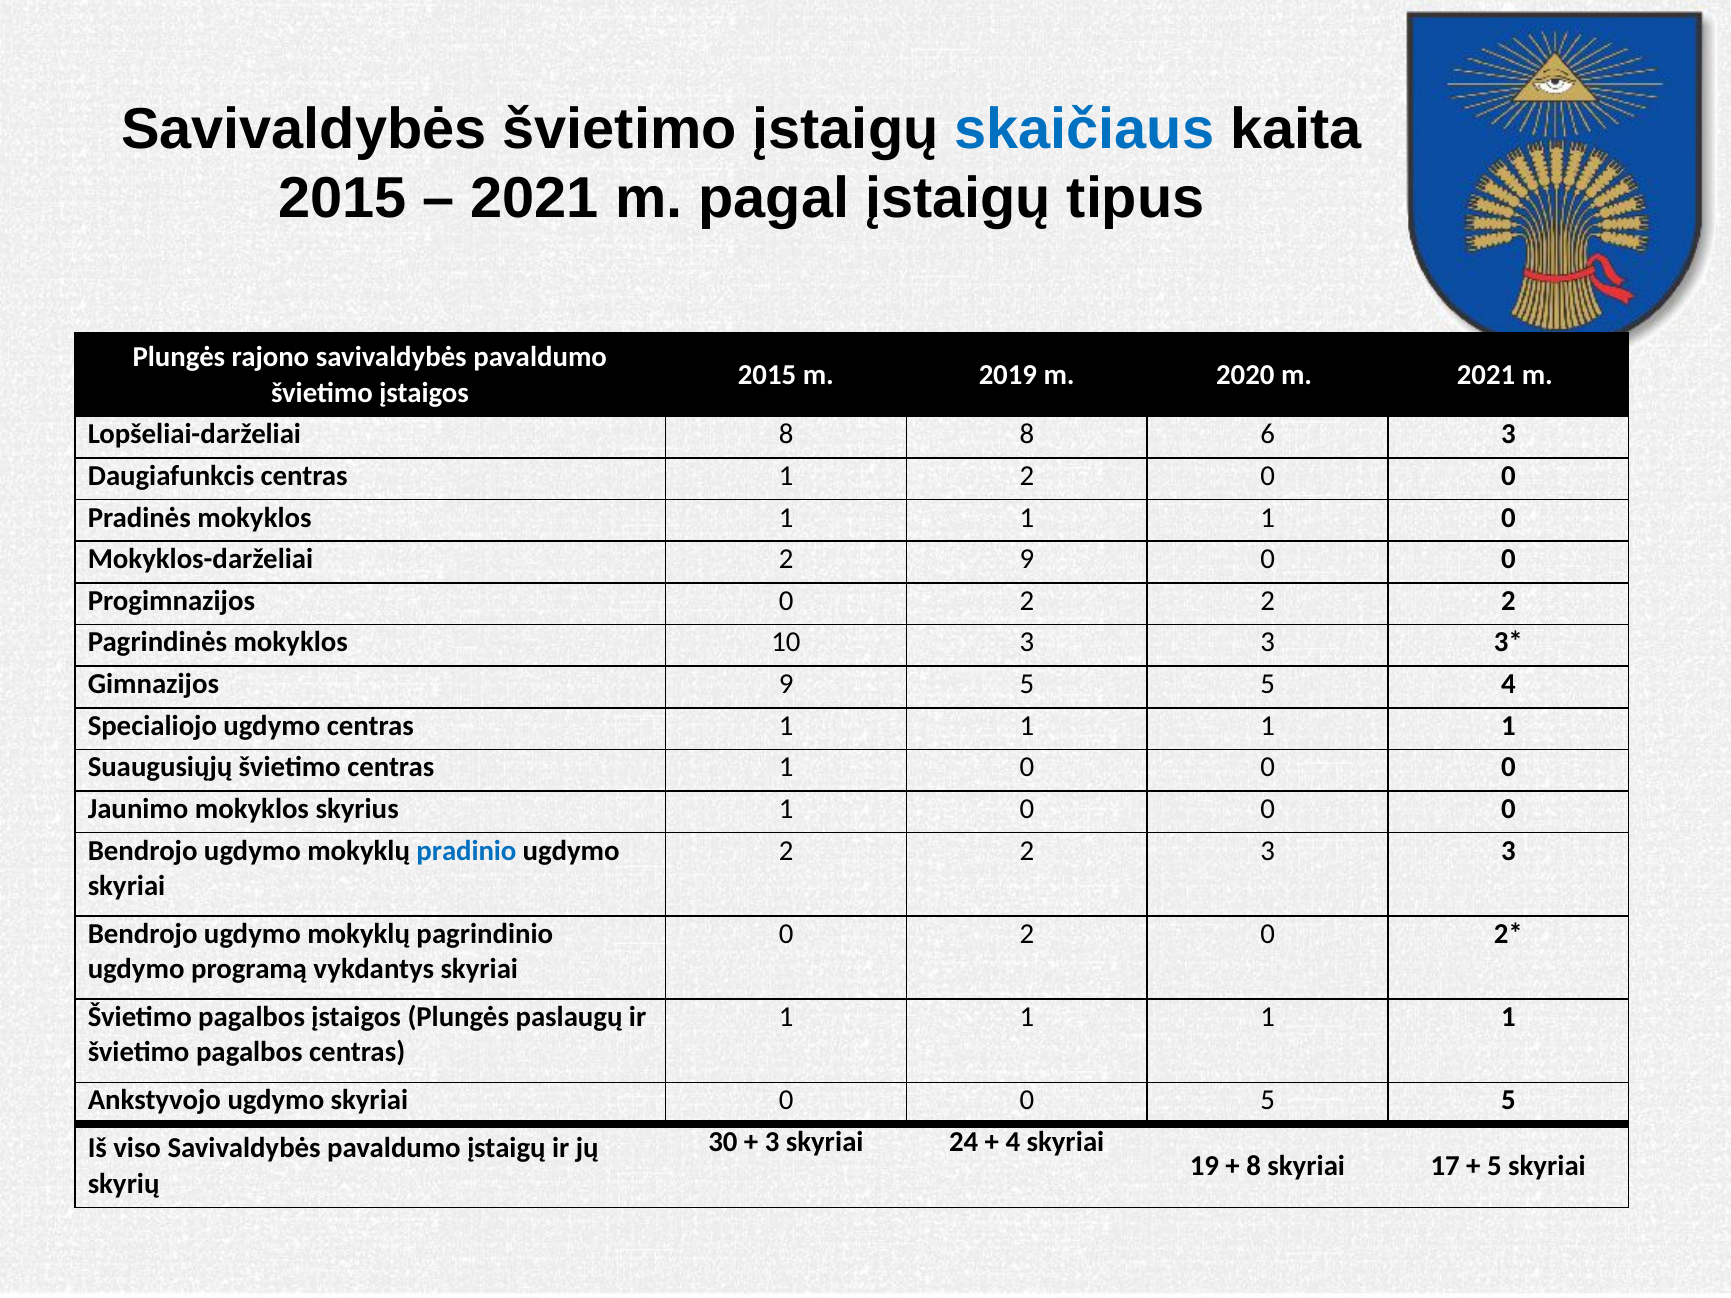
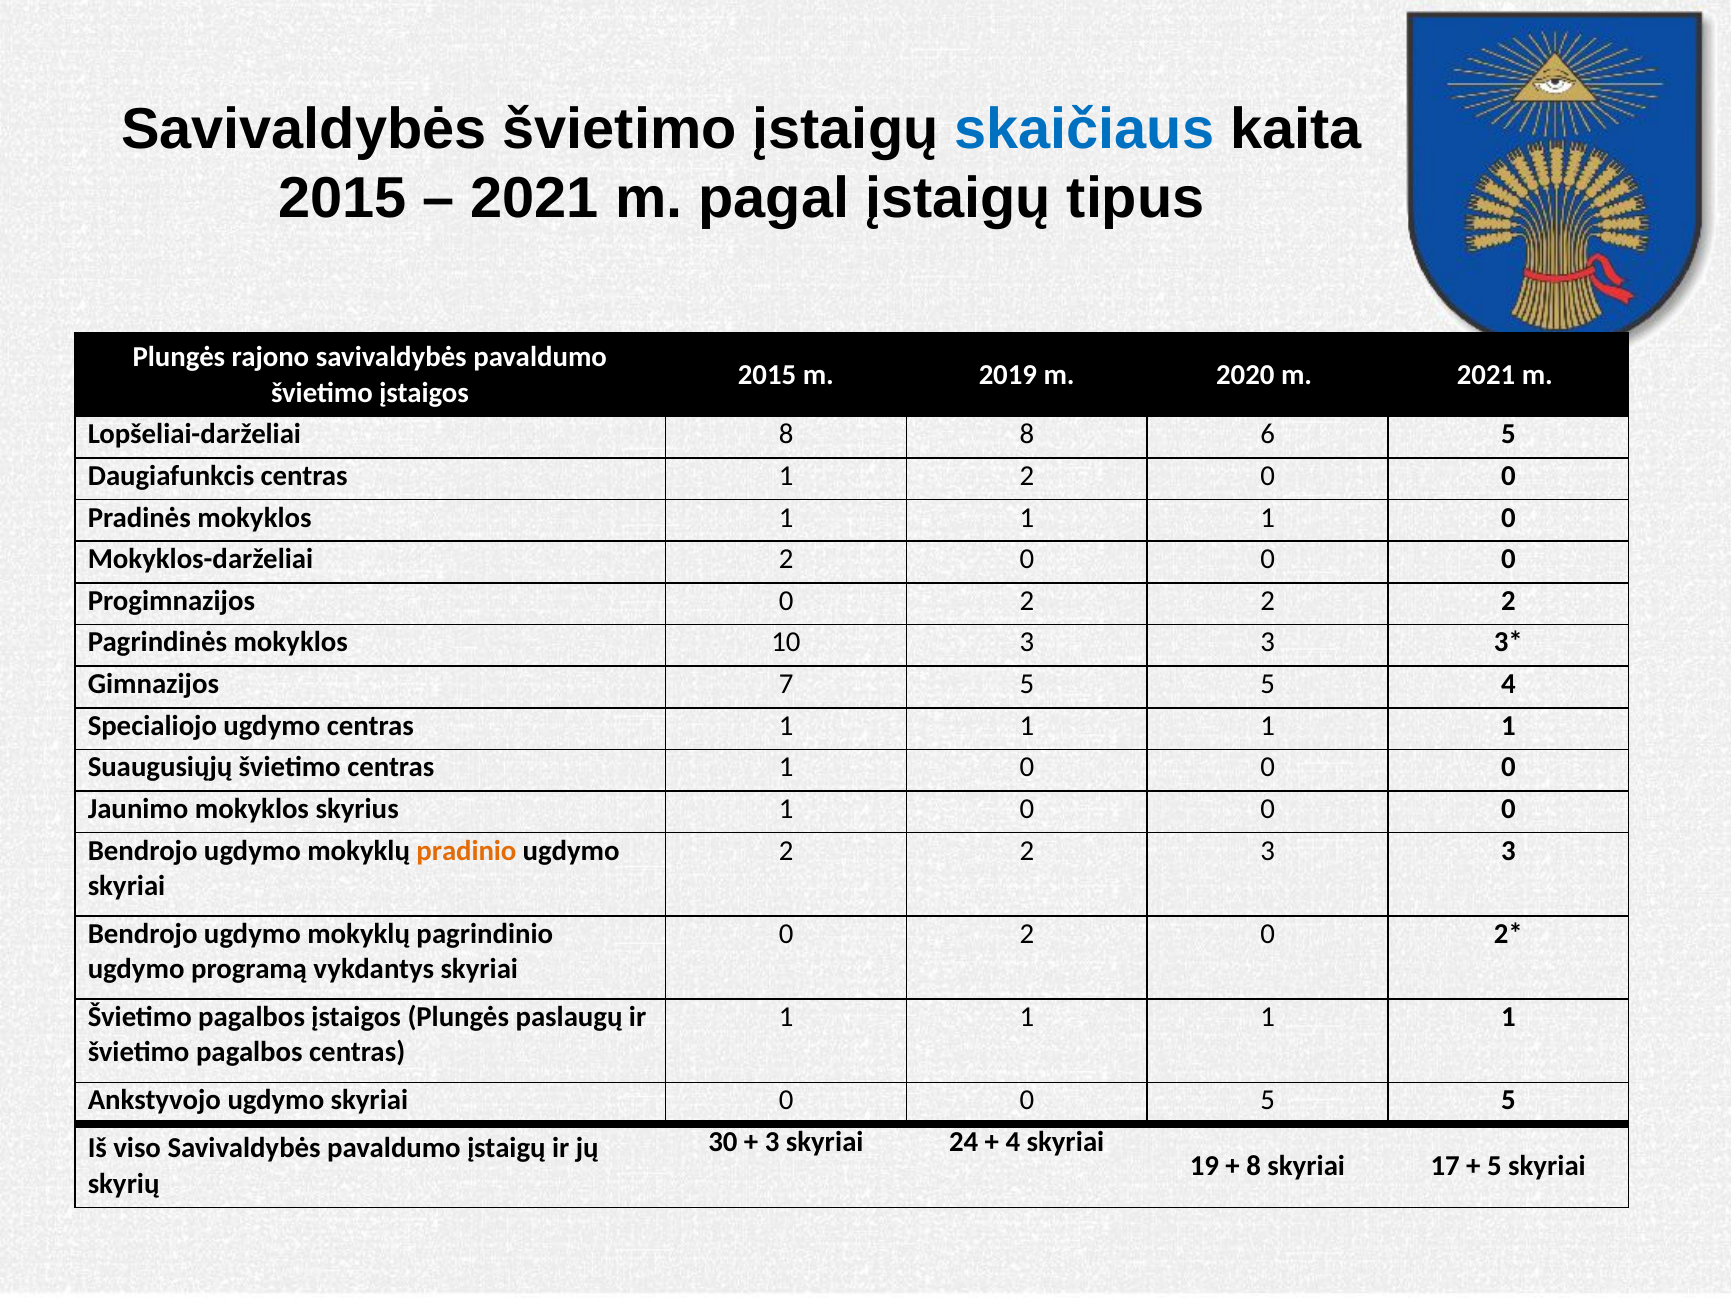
6 3: 3 -> 5 (1508, 434)
Mokyklos-darželiai 2 9: 9 -> 0 (1027, 559)
Gimnazijos 9: 9 -> 7 (786, 684)
pradinio colour: blue -> orange (466, 851)
